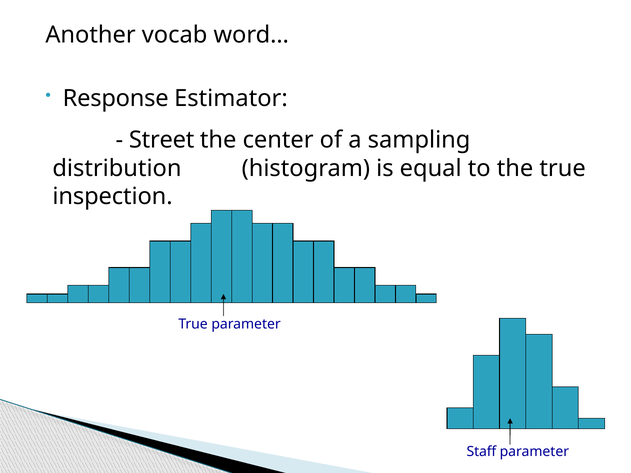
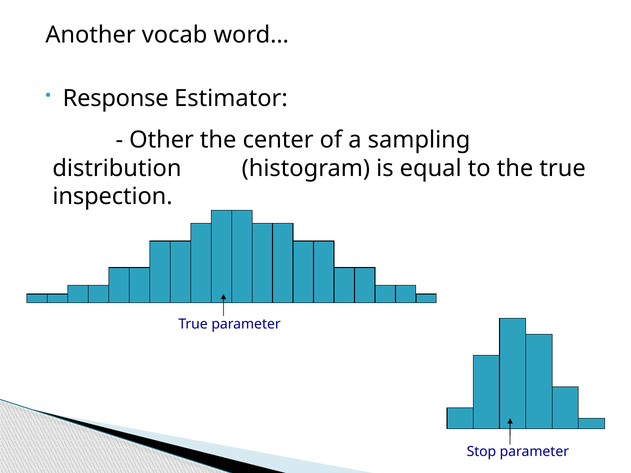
Street: Street -> Other (162, 140)
Staff: Staff -> Stop (481, 452)
